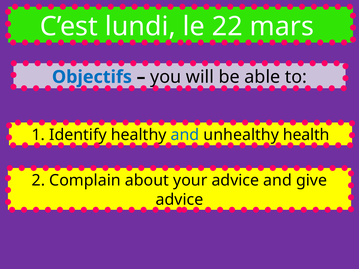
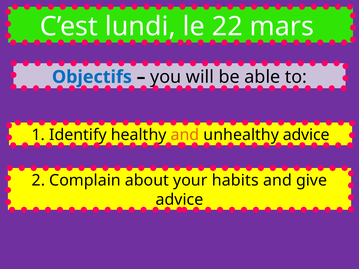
and colour: blue -> orange (185, 135)
unhealthy health: health -> advice (306, 135)
your advice: advice -> habits (235, 181)
